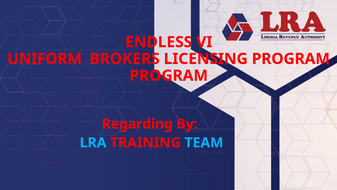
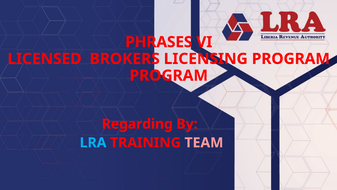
ENDLESS: ENDLESS -> PHRASES (159, 42)
UNIFORM: UNIFORM -> LICENSED (45, 59)
TEAM colour: light blue -> pink (204, 142)
